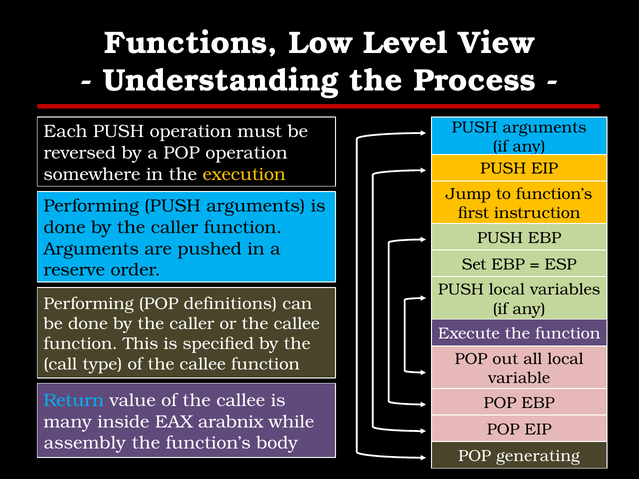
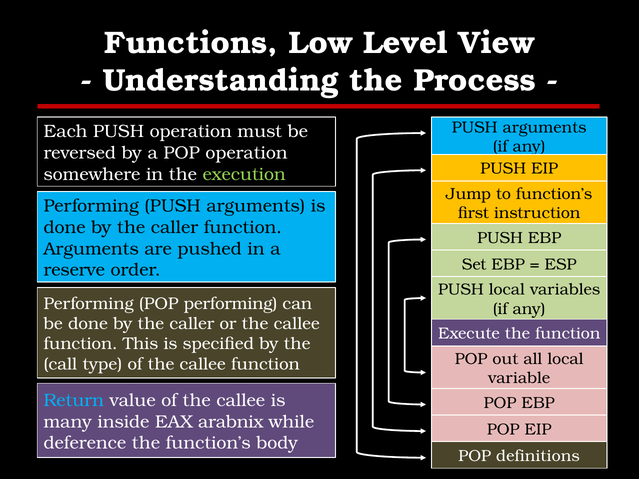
execution colour: yellow -> light green (244, 174)
POP definitions: definitions -> performing (230, 304)
assembly: assembly -> deference (85, 443)
generating: generating -> definitions (538, 456)
